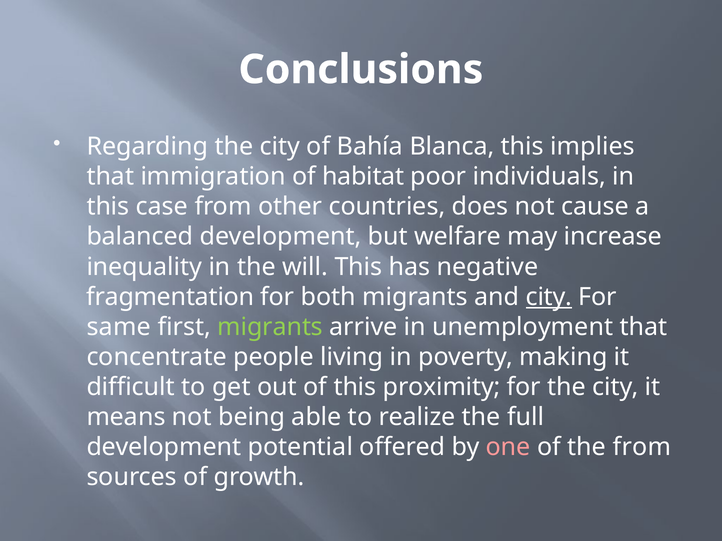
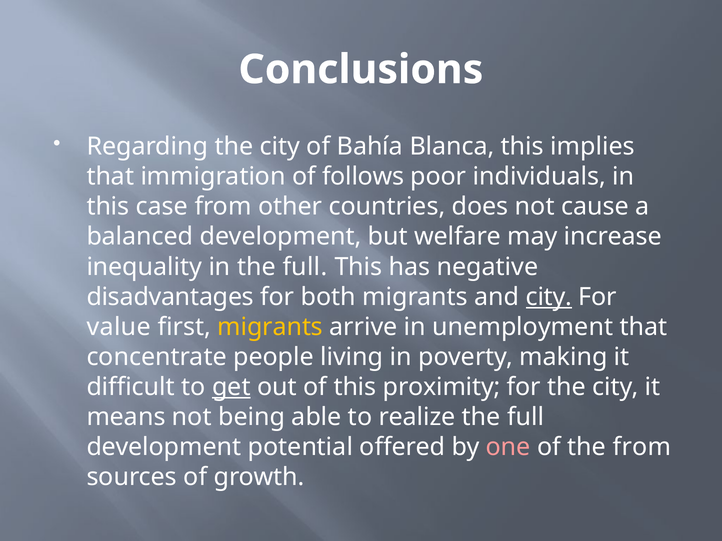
habitat: habitat -> follows (363, 177)
in the will: will -> full (305, 267)
fragmentation: fragmentation -> disadvantages (170, 297)
same: same -> value (119, 327)
migrants colour: light green -> yellow (270, 327)
get underline: none -> present (231, 387)
